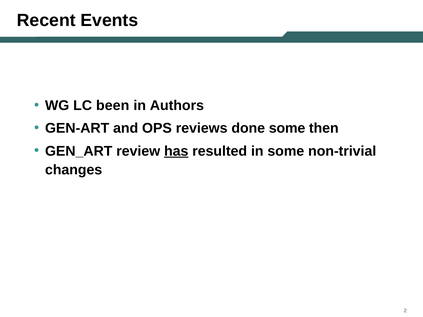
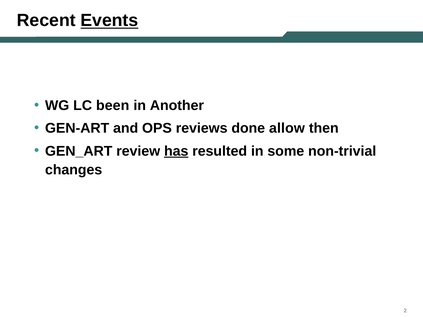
Events underline: none -> present (109, 20)
Authors: Authors -> Another (177, 106)
done some: some -> allow (287, 128)
